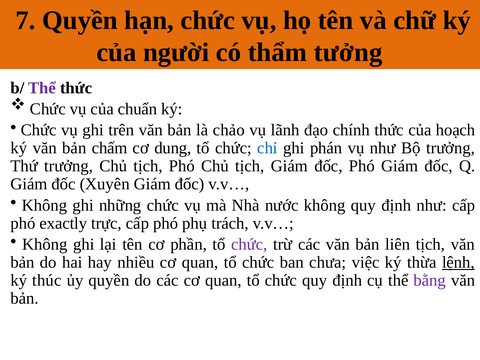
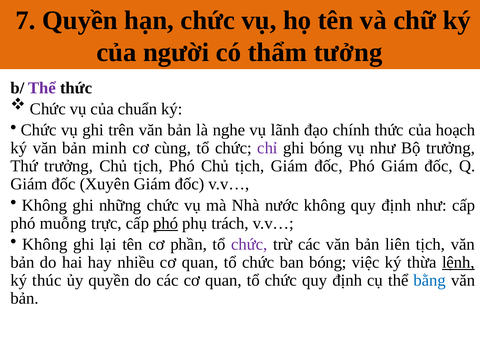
chảo: chảo -> nghe (229, 130)
chấm: chấm -> minh (109, 148)
dung: dung -> cùng (173, 148)
chỉ colour: blue -> purple (267, 148)
ghi phán: phán -> bóng (326, 148)
exactly: exactly -> muỗng (63, 223)
phó underline: none -> present (166, 223)
ban chưa: chưa -> bóng (328, 262)
bằng colour: purple -> blue (430, 280)
